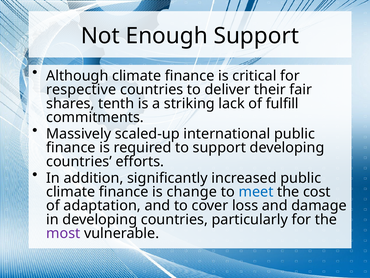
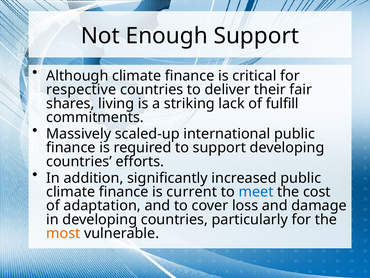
tenth: tenth -> living (116, 103)
change: change -> current (192, 192)
most colour: purple -> orange (63, 233)
